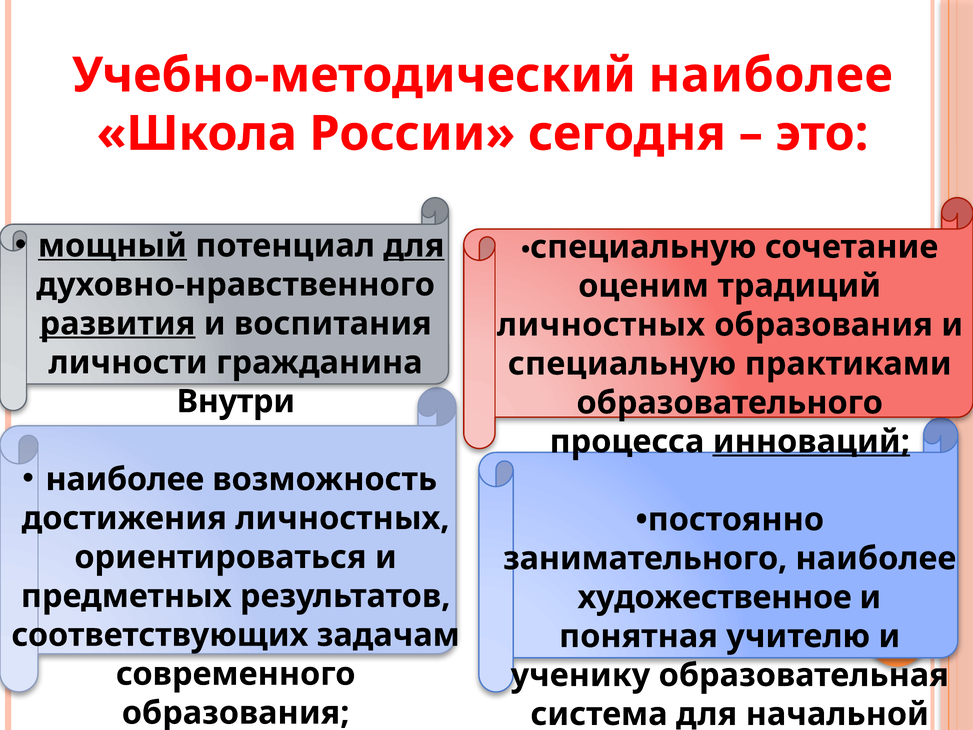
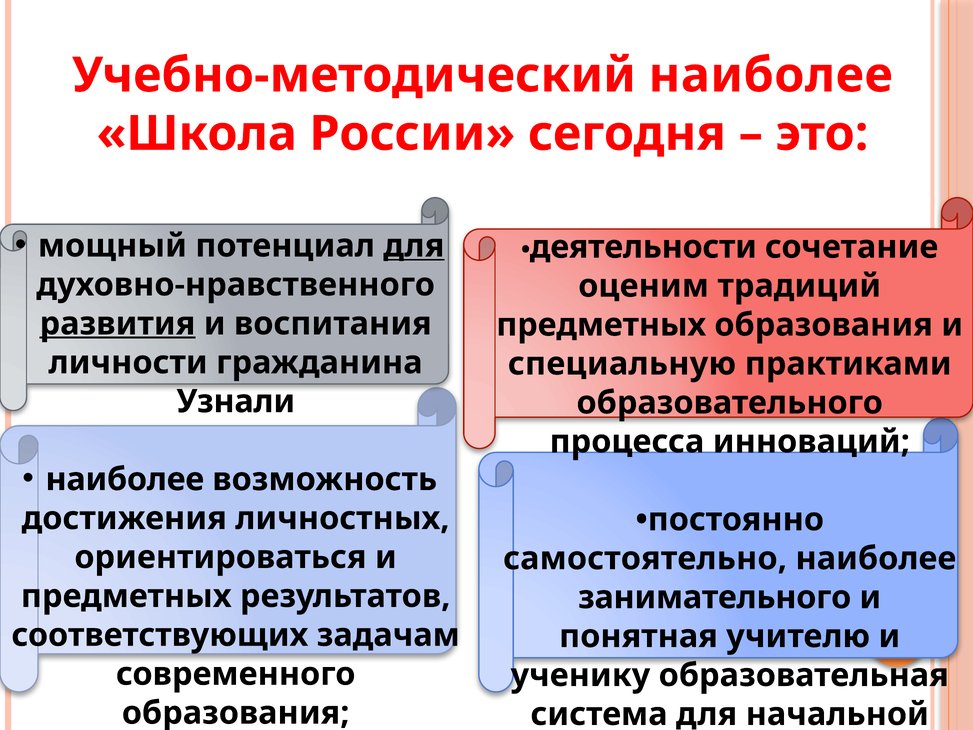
мощный underline: present -> none (112, 246)
специальную: специальную -> деятельности (643, 247)
личностных: личностных -> предметных (601, 325)
Внутри: Внутри -> Узнали (236, 401)
инноваций underline: present -> none (811, 442)
занимательного: занимательного -> самостоятельно (645, 558)
художественное: художественное -> занимательного (715, 597)
